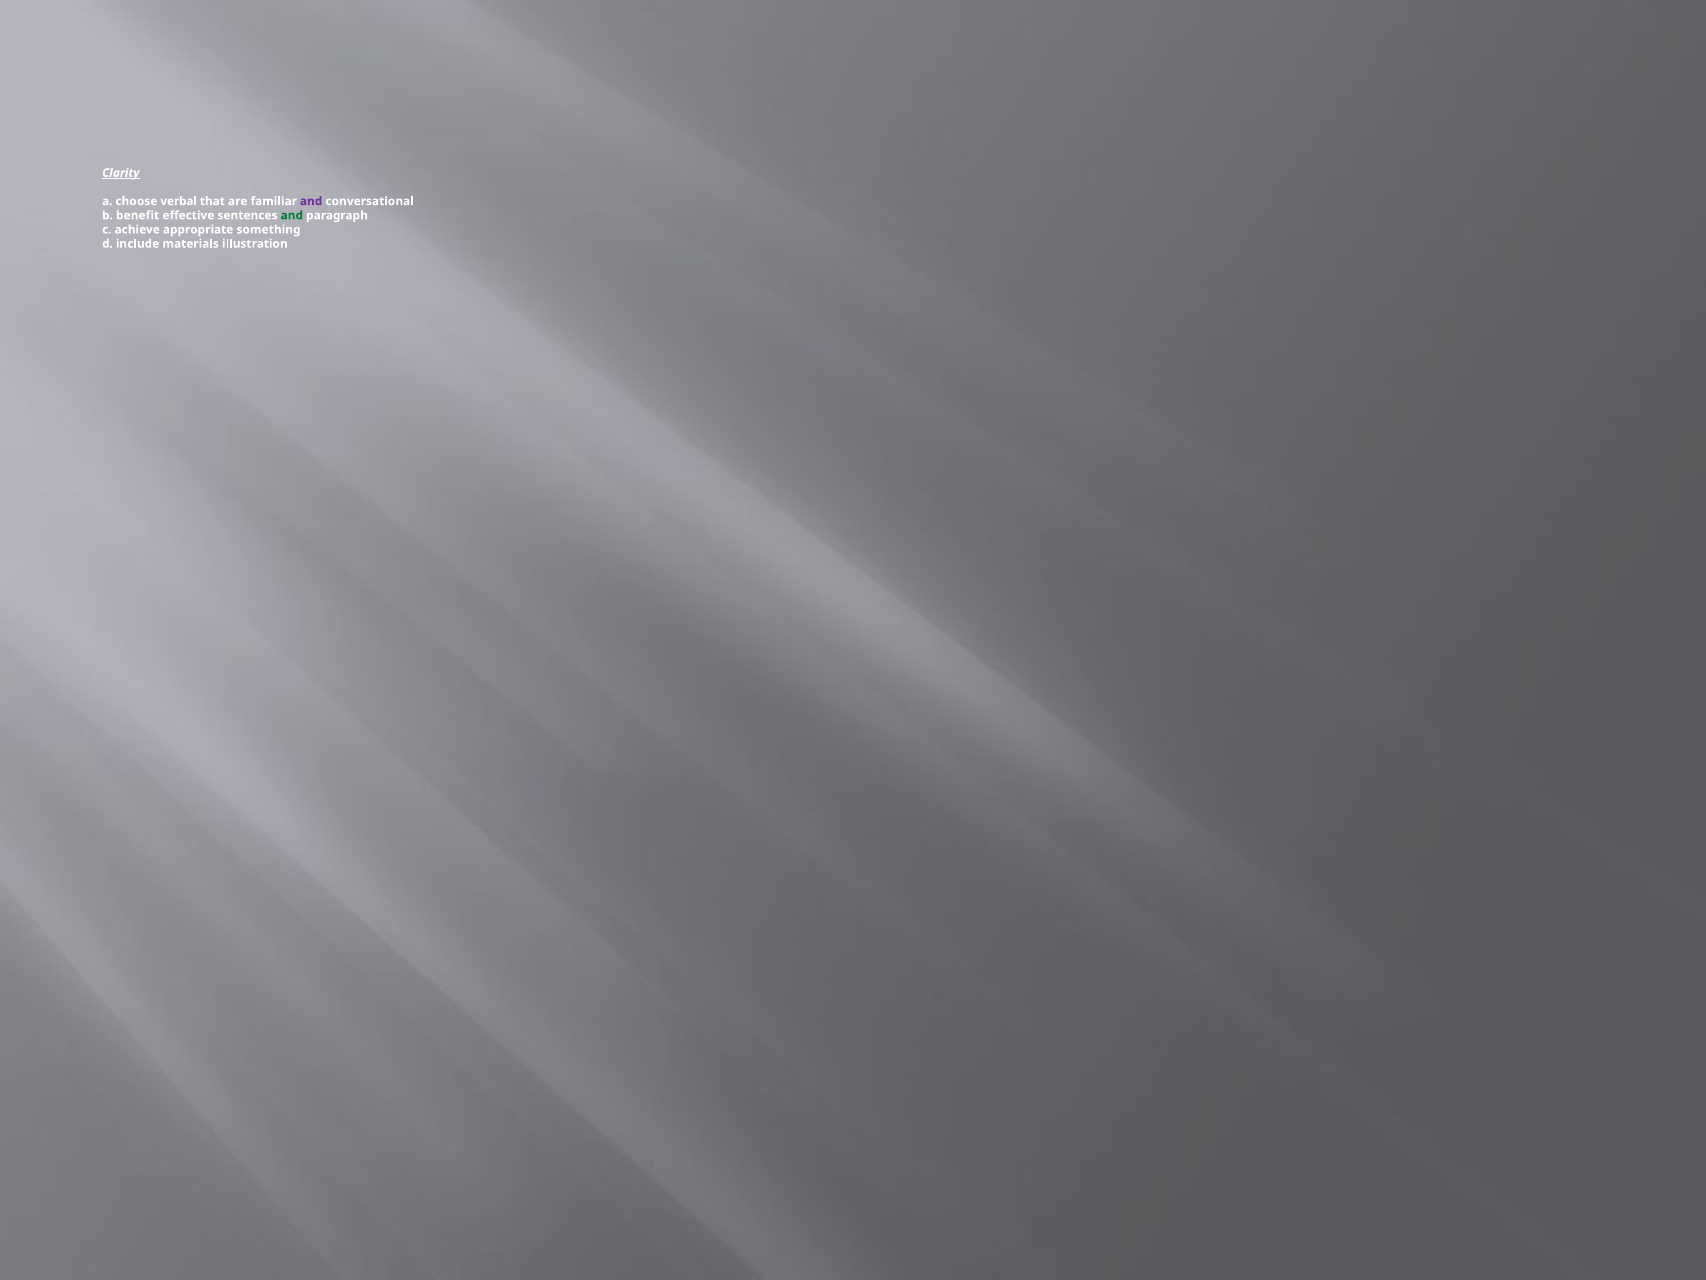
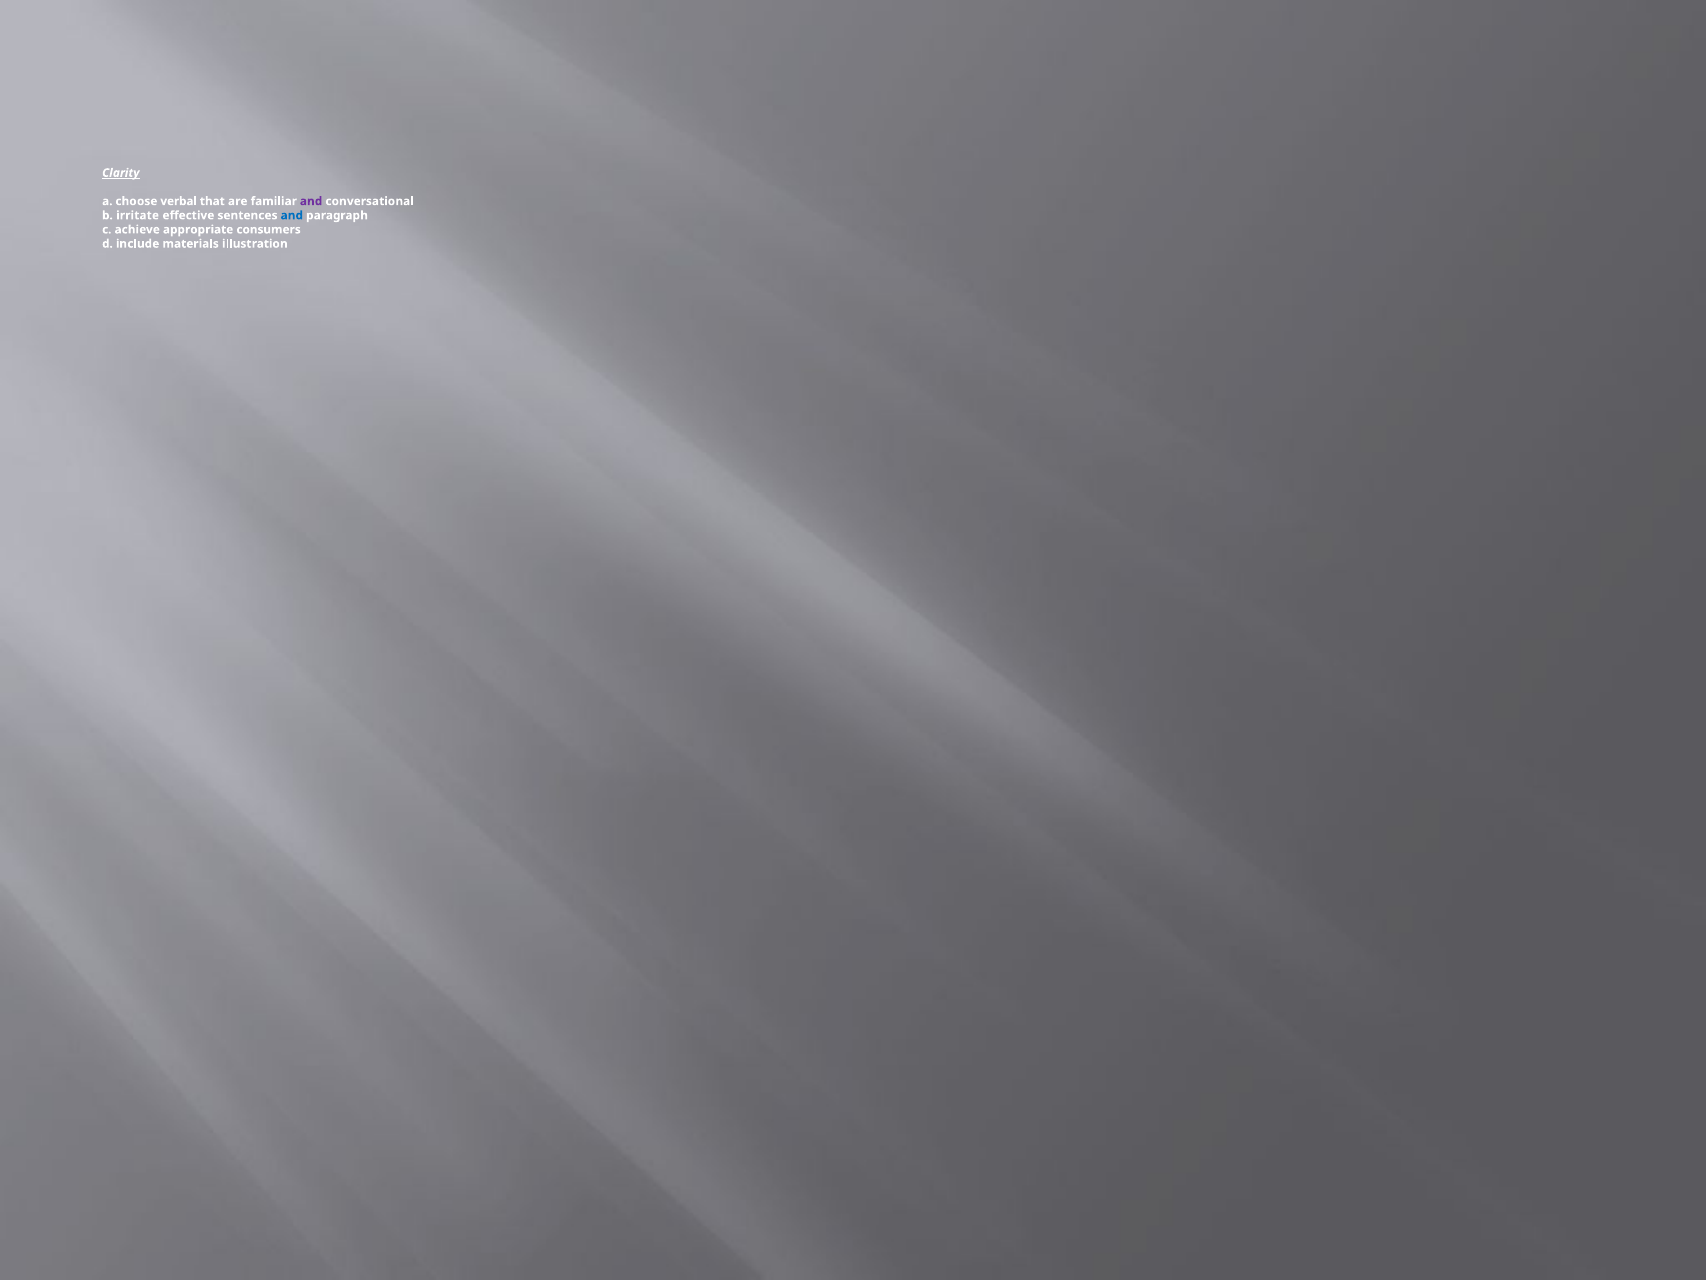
benefit: benefit -> irritate (138, 215)
and colour: green -> blue (292, 215)
something: something -> consumers (269, 229)
